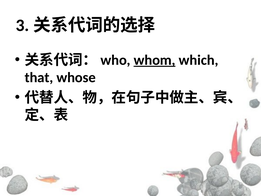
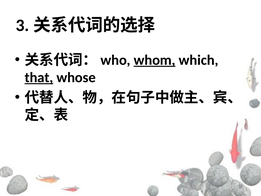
that underline: none -> present (39, 77)
